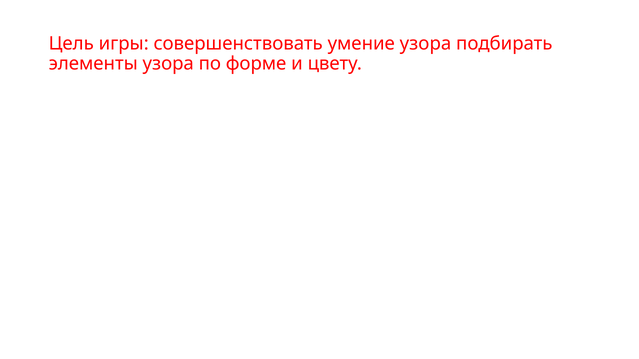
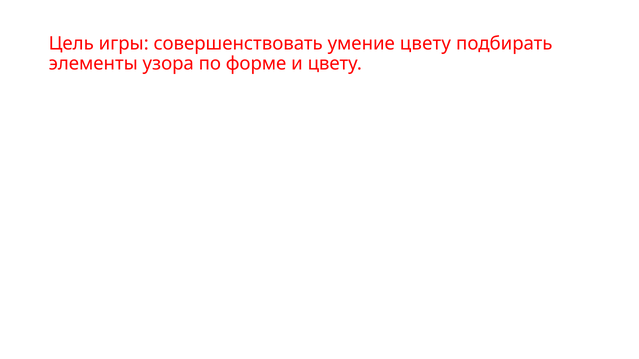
умение узора: узора -> цвету (425, 44)
